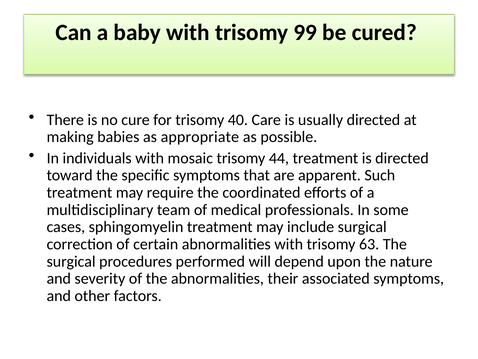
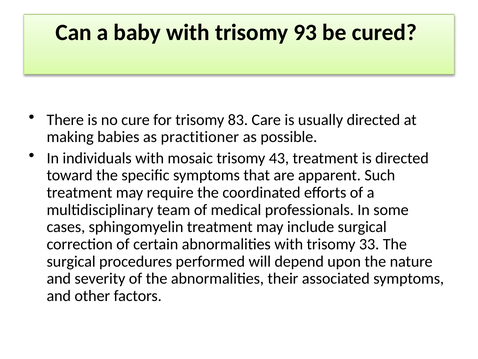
99: 99 -> 93 (305, 32)
40: 40 -> 83 (238, 120)
appropriate: appropriate -> practitioner (200, 137)
44: 44 -> 43 (279, 158)
63: 63 -> 33 (369, 244)
